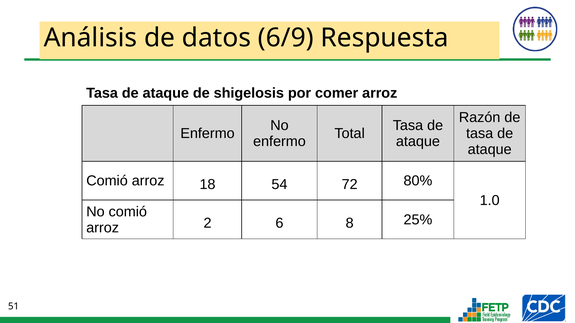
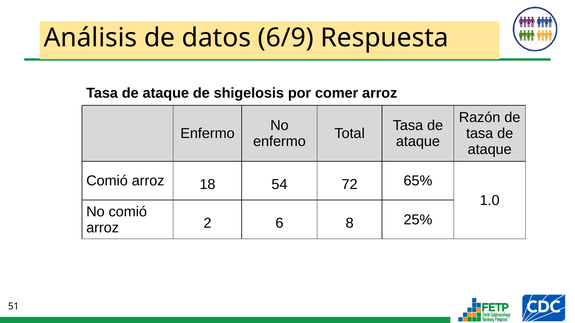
80%: 80% -> 65% (418, 181)
